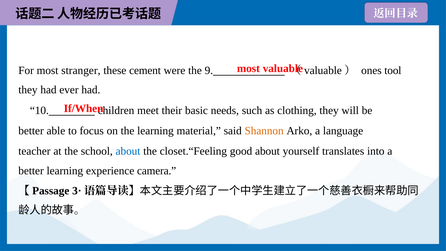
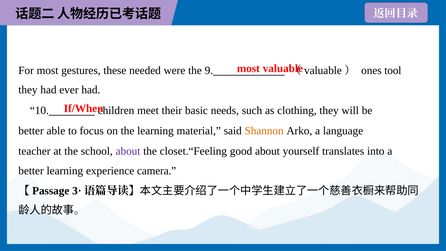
stranger: stranger -> gestures (81, 70)
cement: cement -> needed (145, 70)
about colour: blue -> purple (128, 151)
